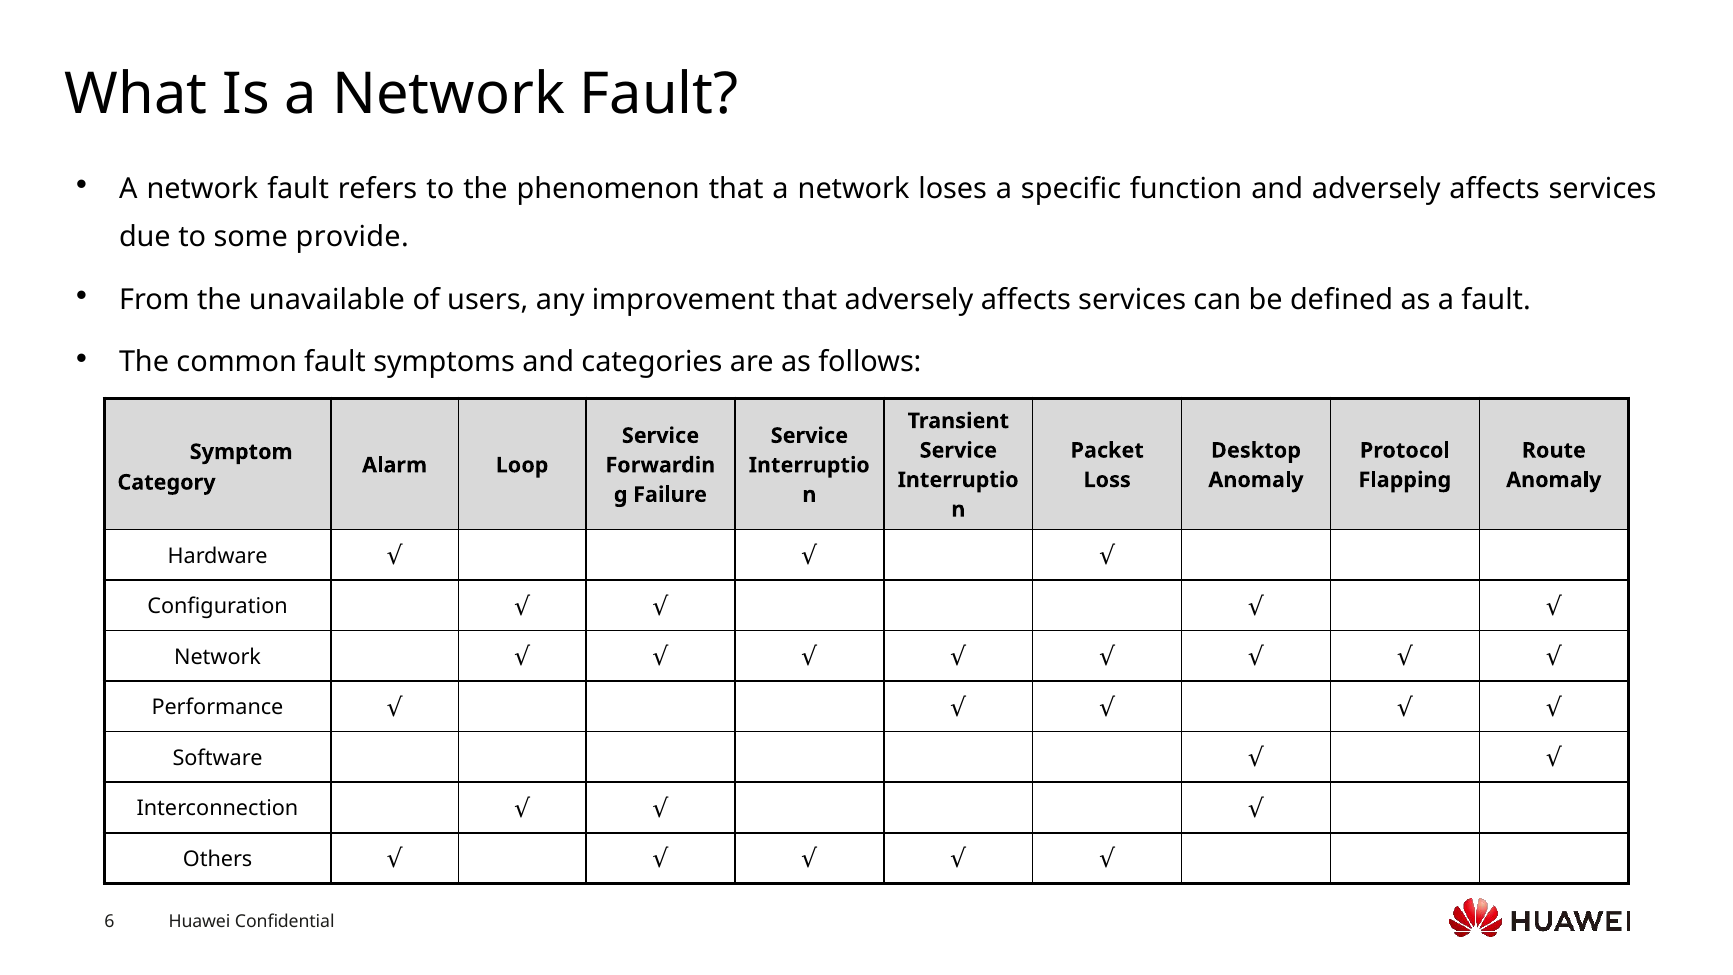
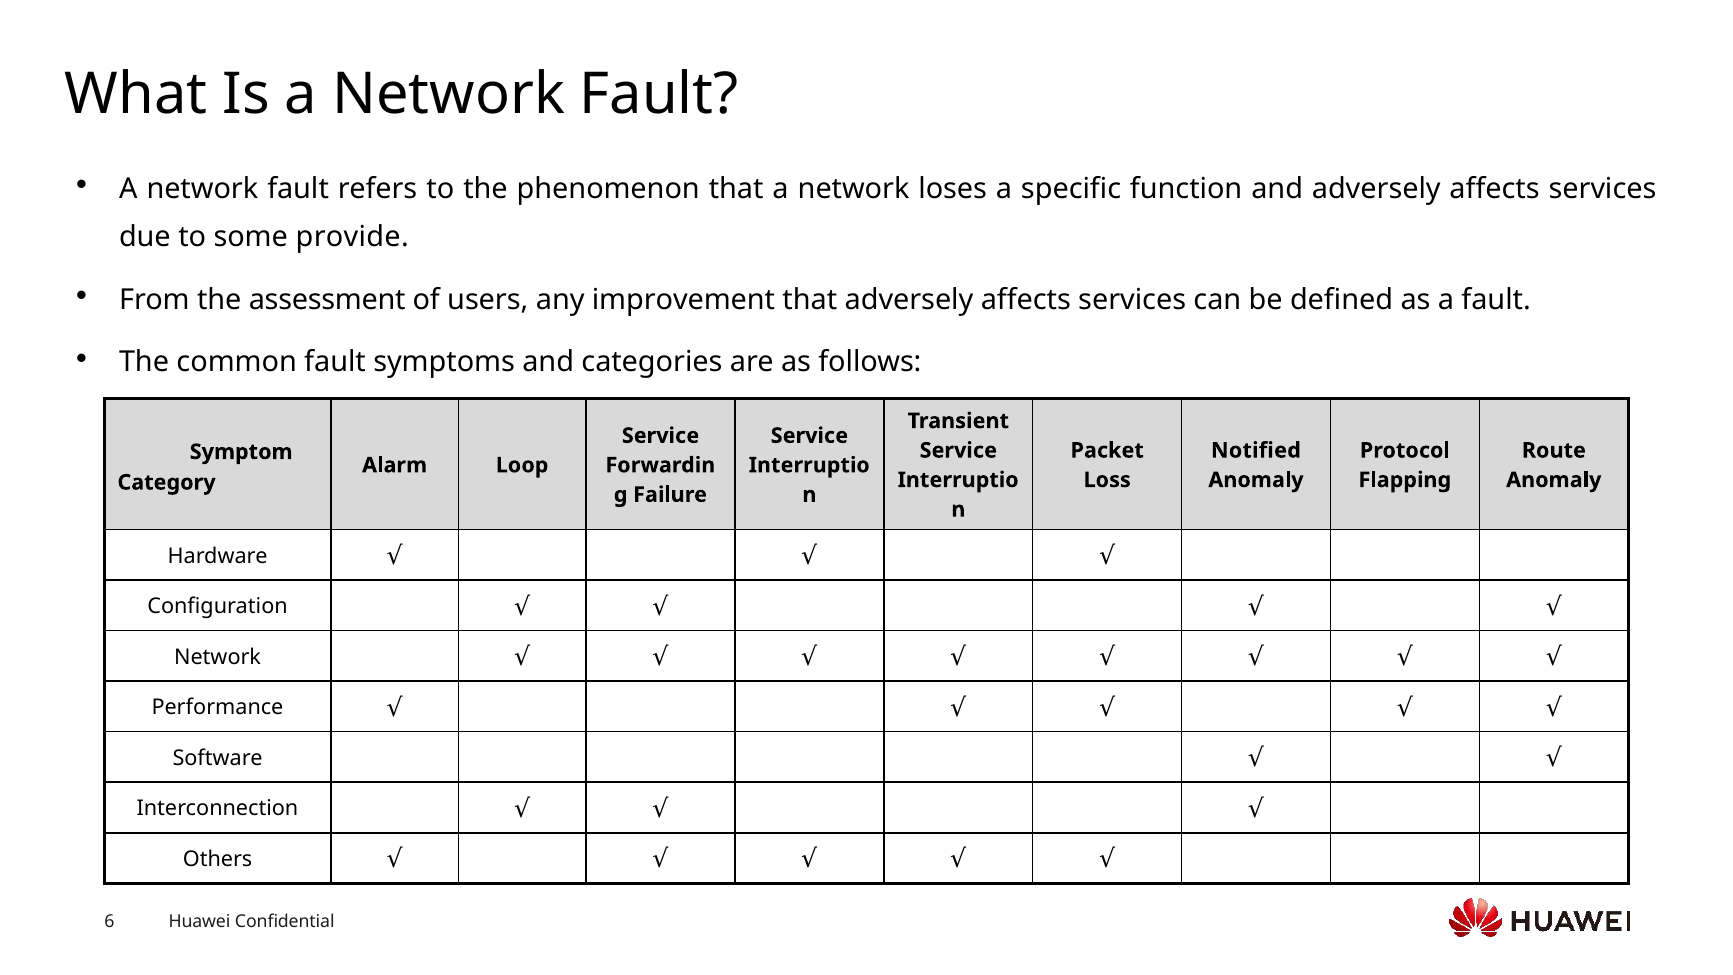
unavailable: unavailable -> assessment (327, 300)
Desktop: Desktop -> Notified (1256, 450)
